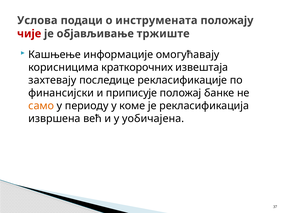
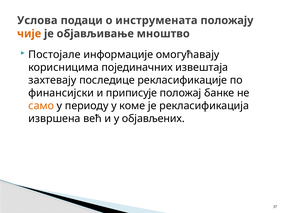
чије colour: red -> orange (29, 34)
тржиште: тржиште -> мноштво (163, 34)
Кашњење: Кашњење -> Постојале (54, 55)
краткорочних: краткорочних -> појединачних (137, 67)
уобичајена: уобичајена -> објављених (153, 119)
